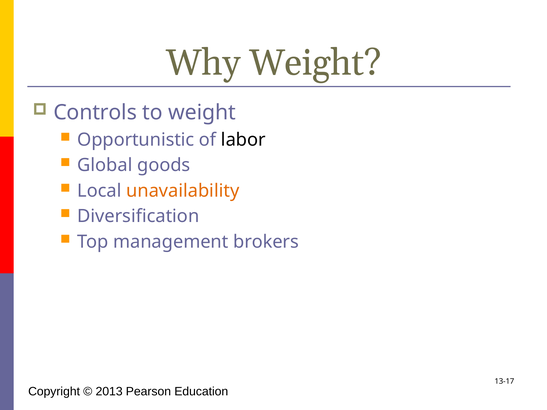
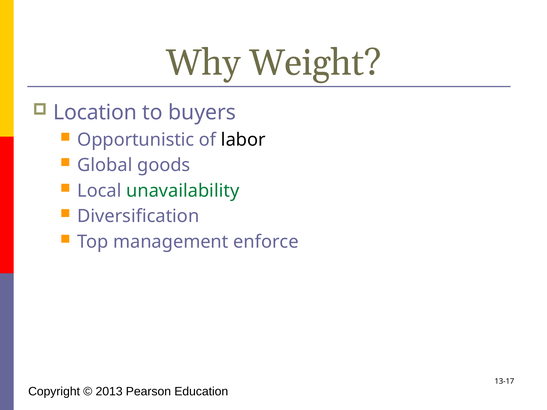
Controls: Controls -> Location (95, 113)
to weight: weight -> buyers (202, 113)
unavailability colour: orange -> green (183, 191)
brokers: brokers -> enforce (266, 242)
